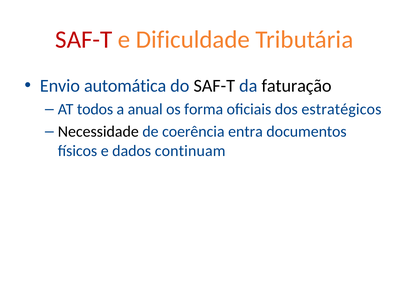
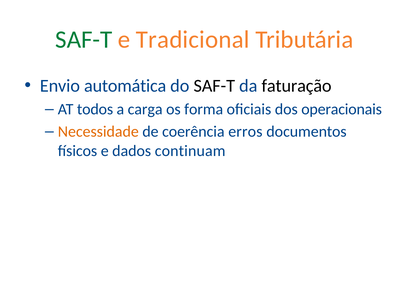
SAF-T colour: red -> green (84, 40)
Dificuldade: Dificuldade -> Tradicional (193, 40)
anual: anual -> carga (145, 109)
estratégicos: estratégicos -> operacionais (342, 109)
Necessidade colour: black -> orange (98, 132)
entra: entra -> erros (245, 132)
